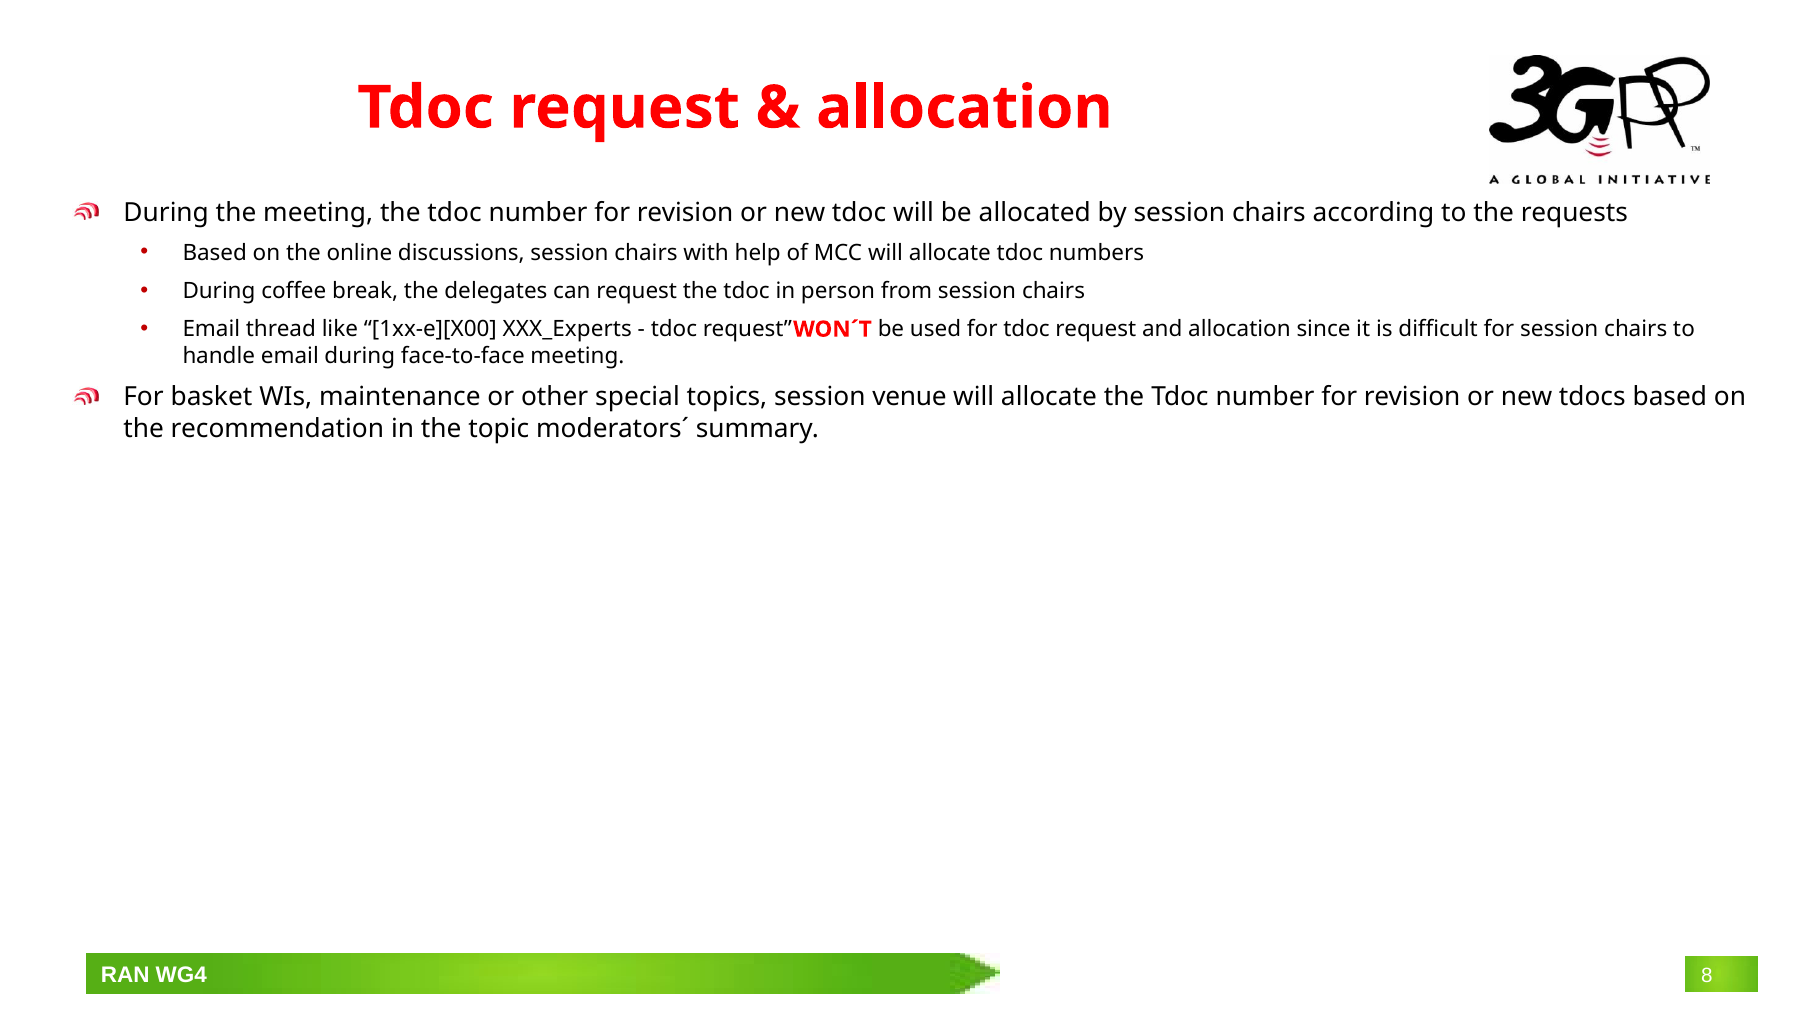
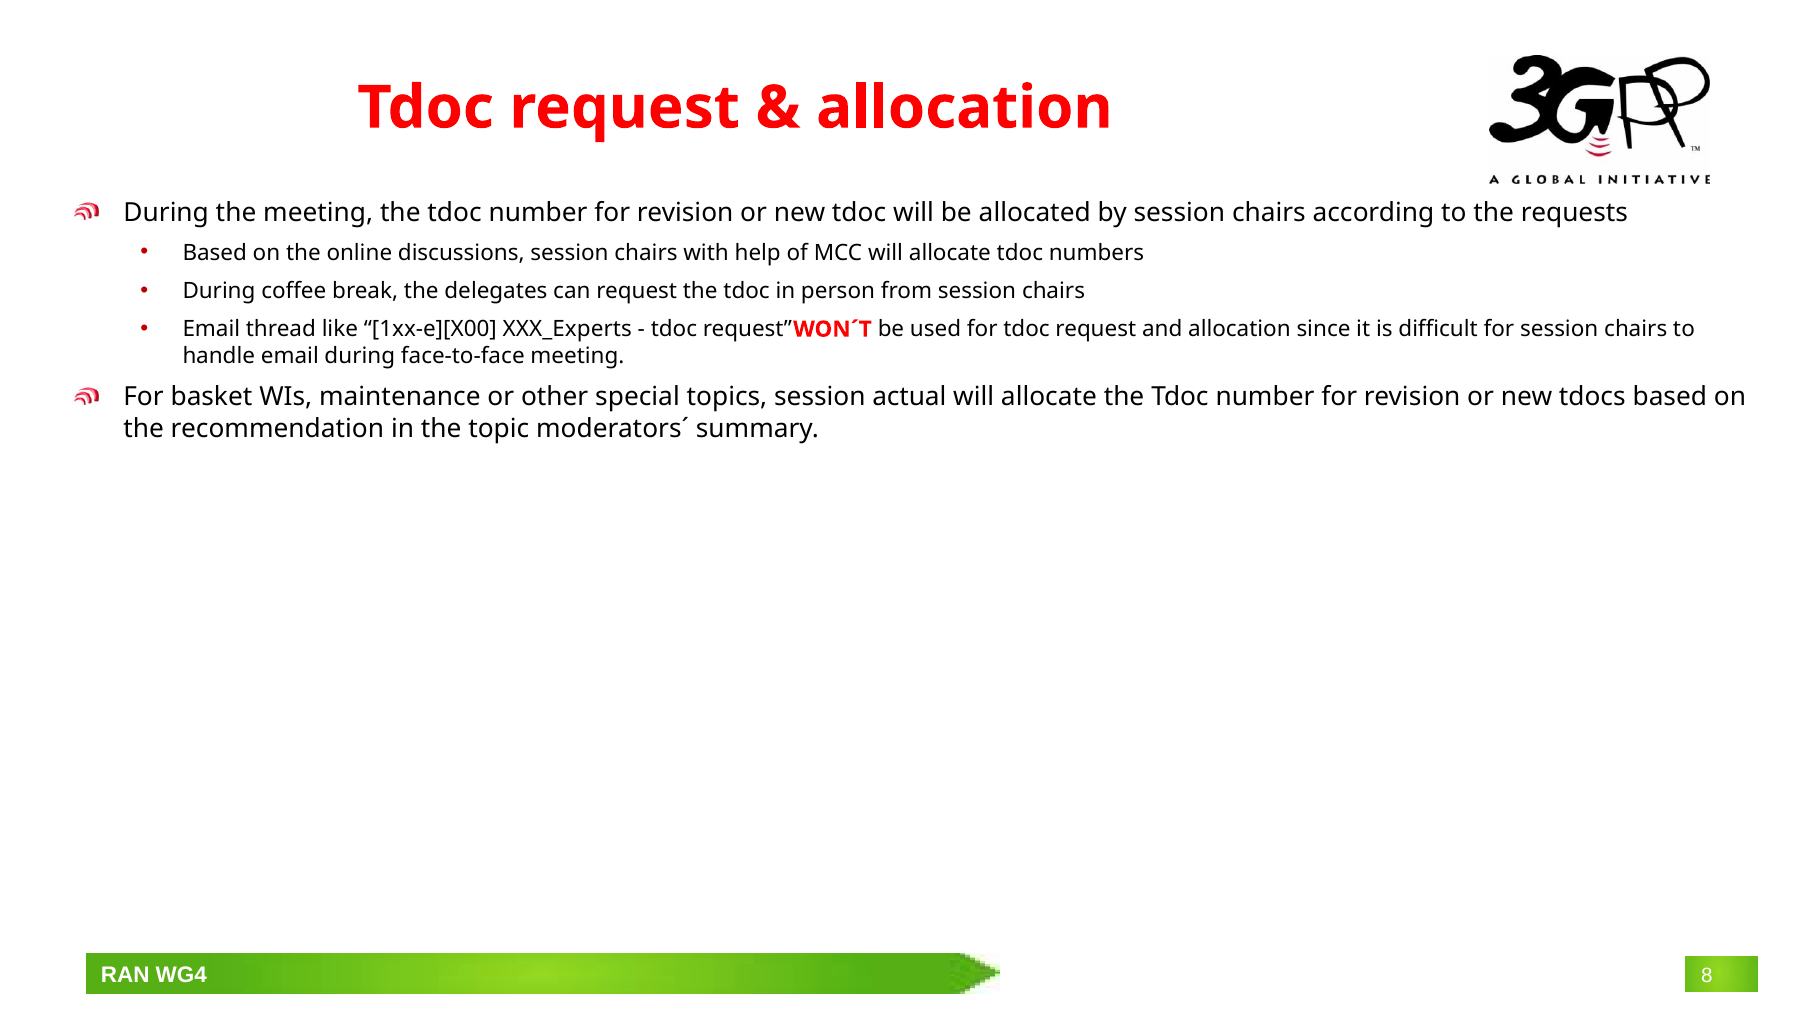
venue: venue -> actual (909, 397)
